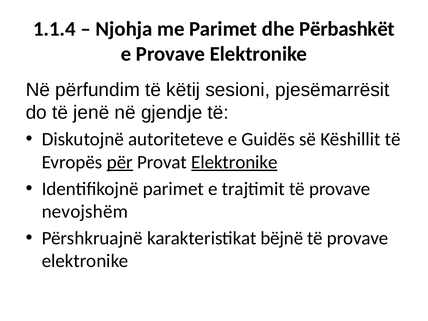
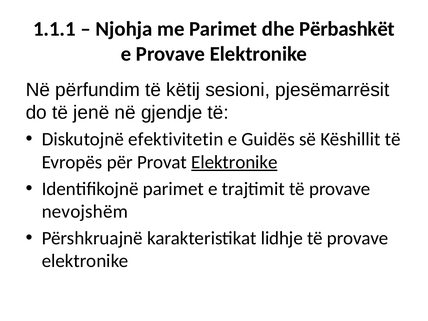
1.1.4: 1.1.4 -> 1.1.1 (54, 29)
autoriteteve: autoriteteve -> efektivitetin (176, 139)
për underline: present -> none (120, 162)
bëjnë: bëjnë -> lidhje (282, 238)
